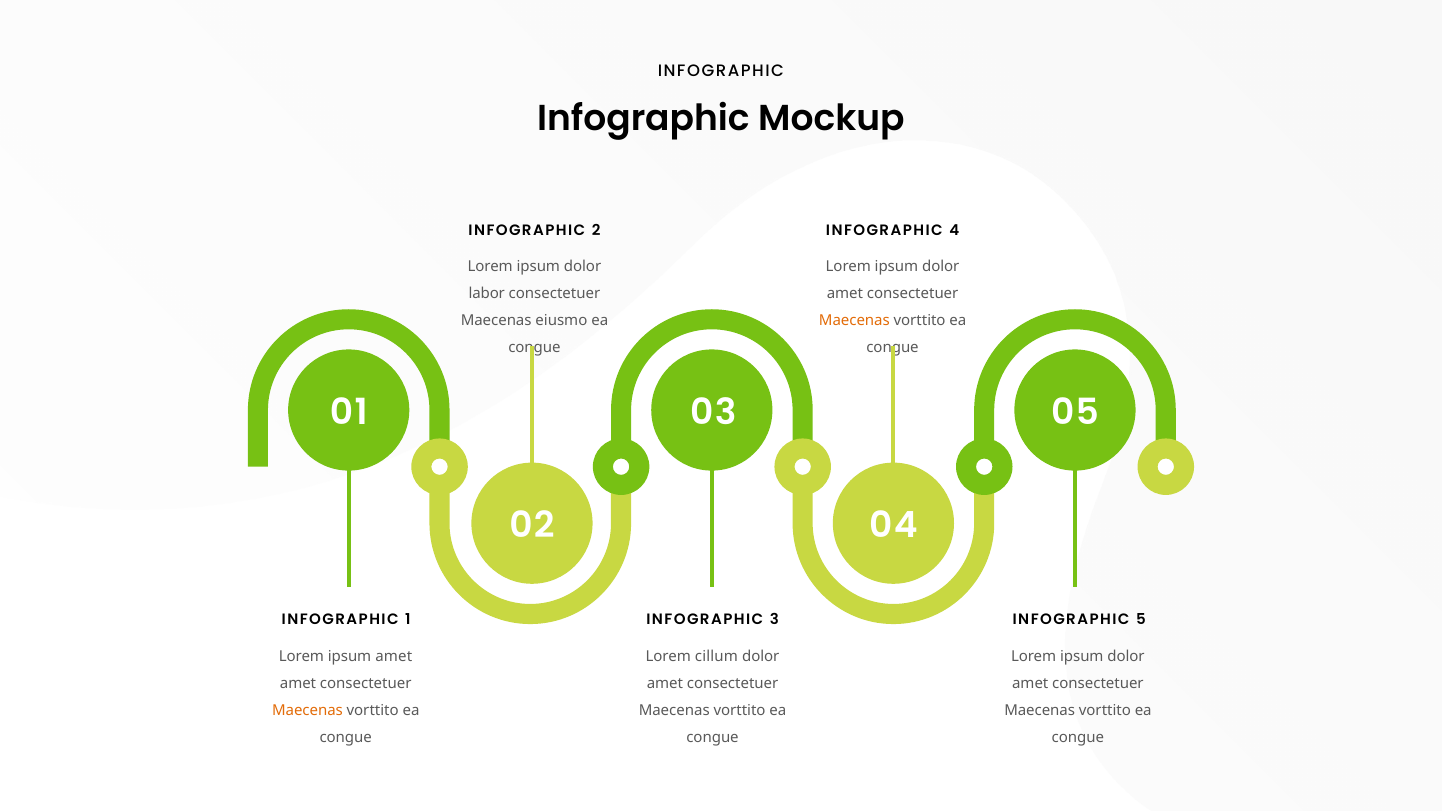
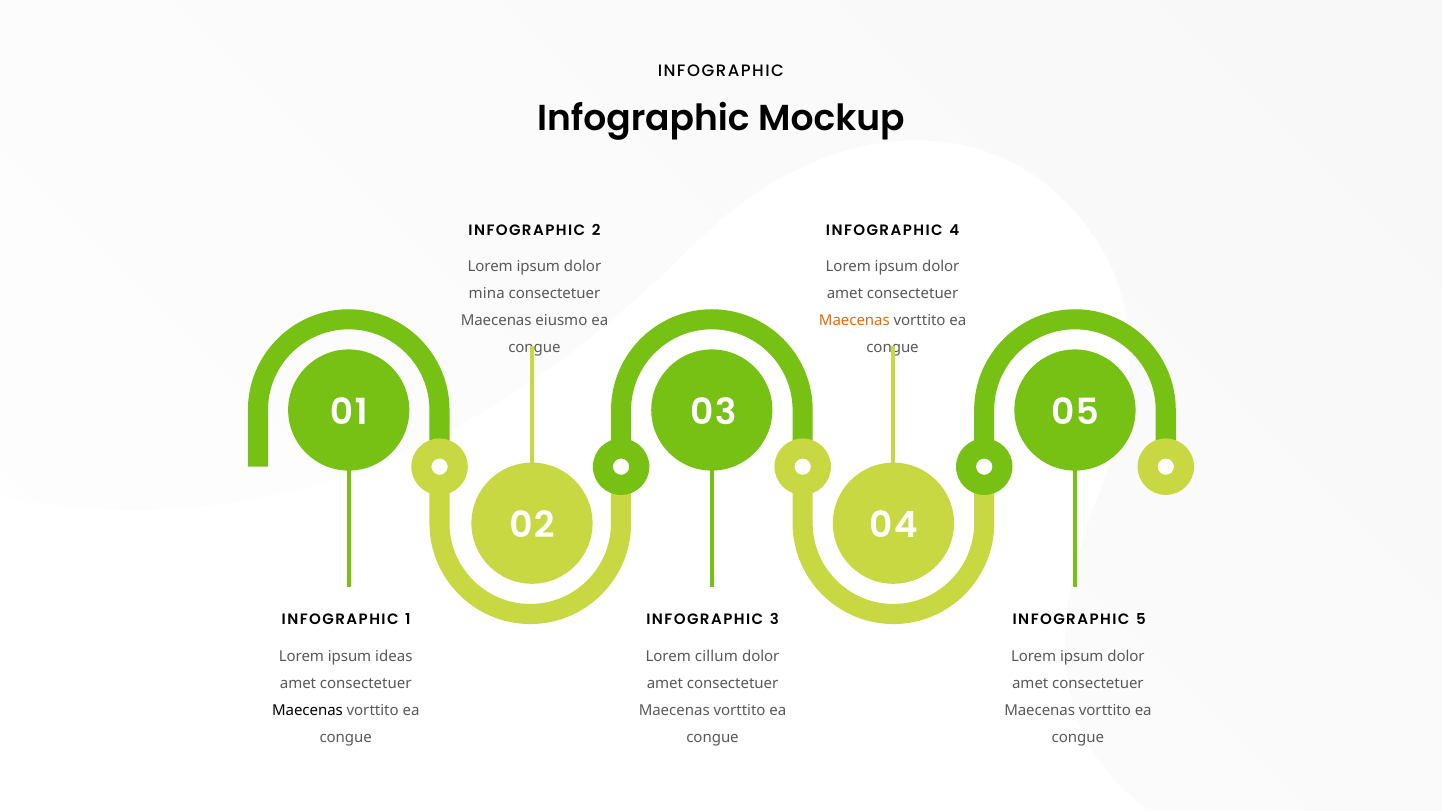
labor: labor -> mina (487, 294)
ipsum amet: amet -> ideas (394, 656)
Maecenas colour: orange -> black (307, 710)
